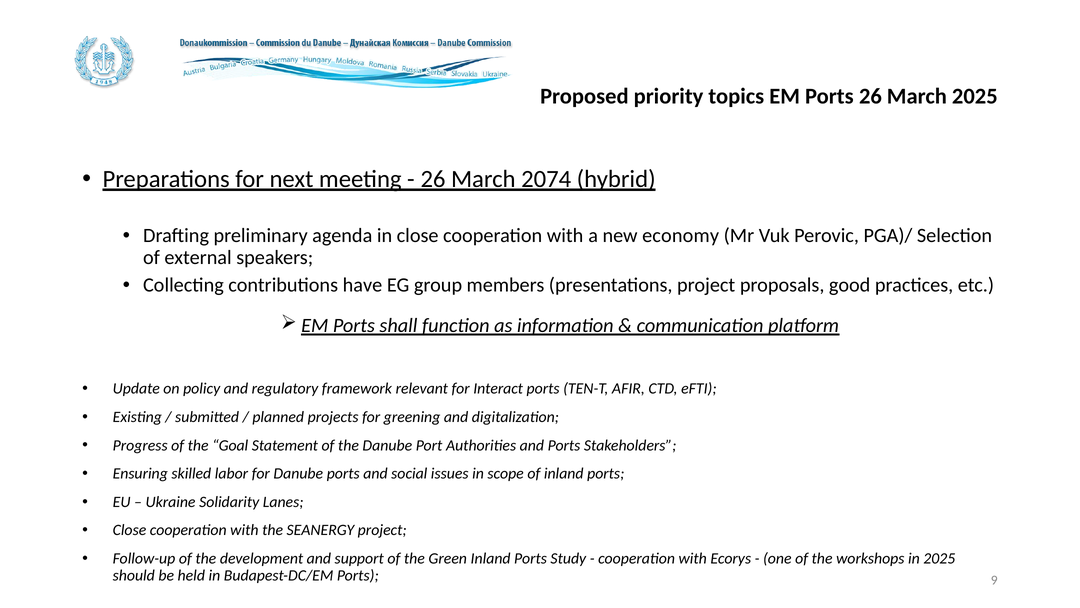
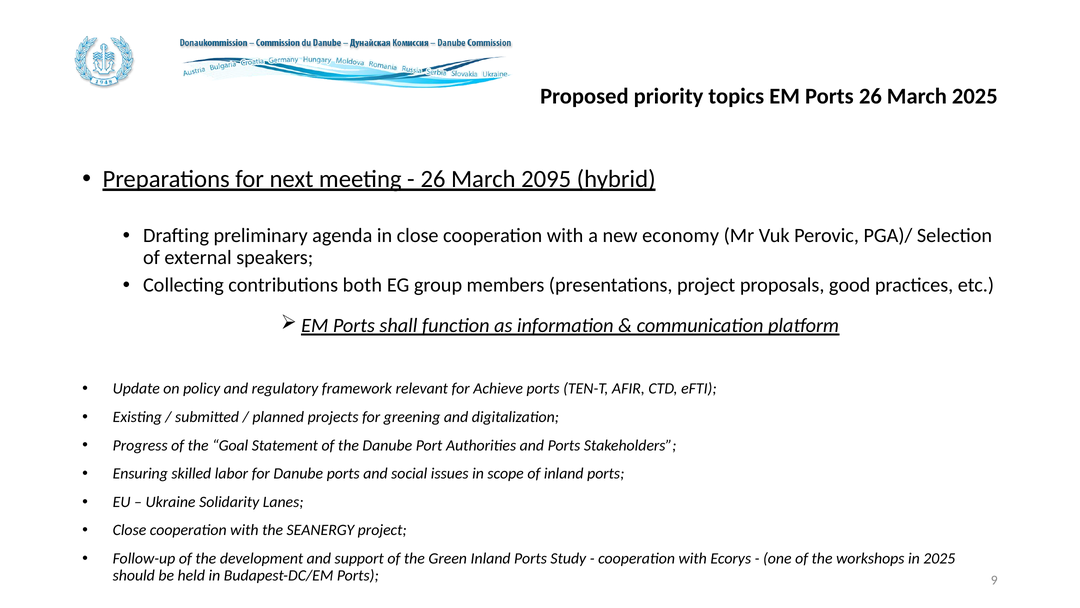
2074: 2074 -> 2095 (546, 179)
have: have -> both (362, 285)
Interact: Interact -> Achieve (498, 388)
